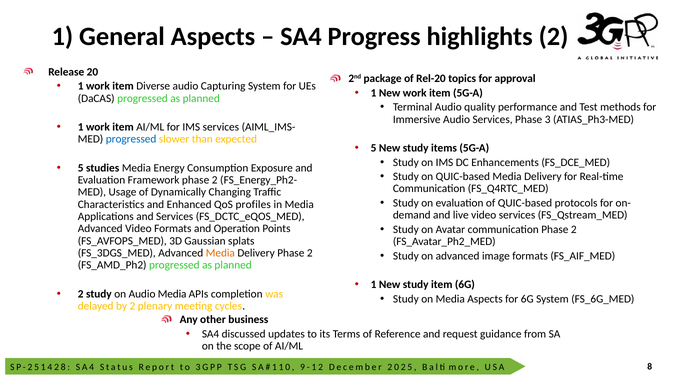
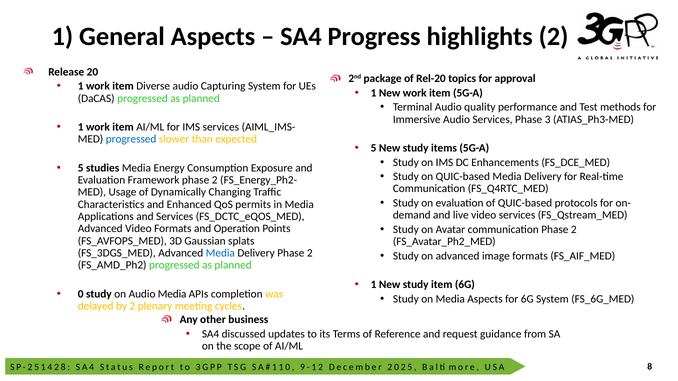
profiles: profiles -> permits (253, 205)
Media colour: orange -> blue (220, 253)
2: 2 -> 0 (81, 294)
